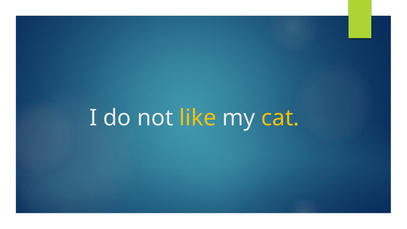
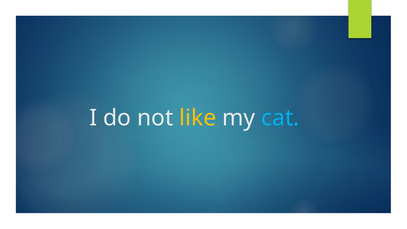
cat colour: yellow -> light blue (280, 118)
